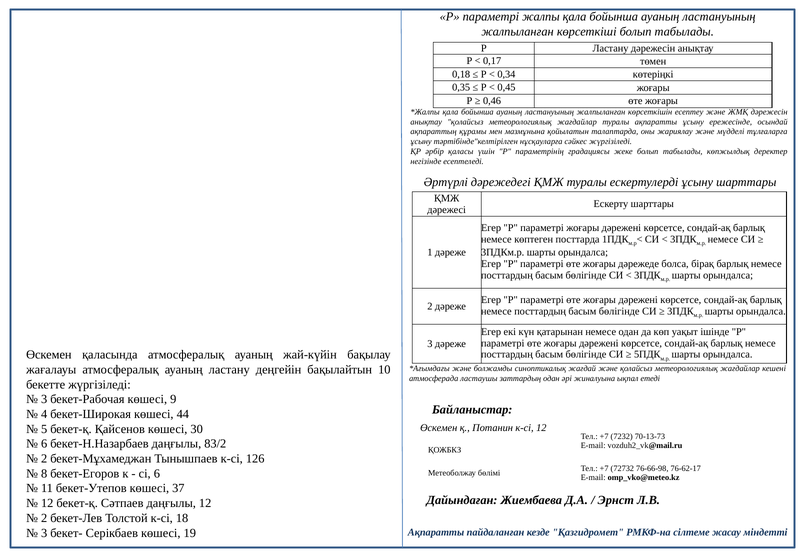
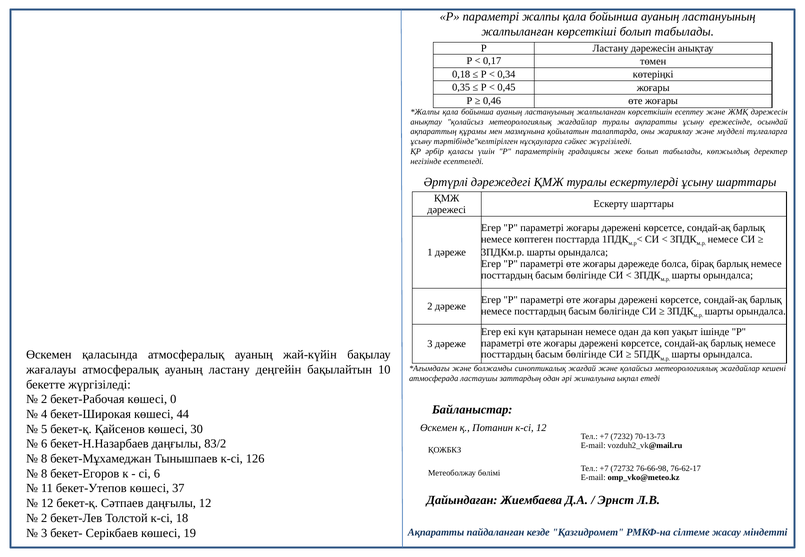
3: 3 -> 2 (44, 400)
9: 9 -> 0 (173, 400)
2: 2 -> 8 (44, 459)
